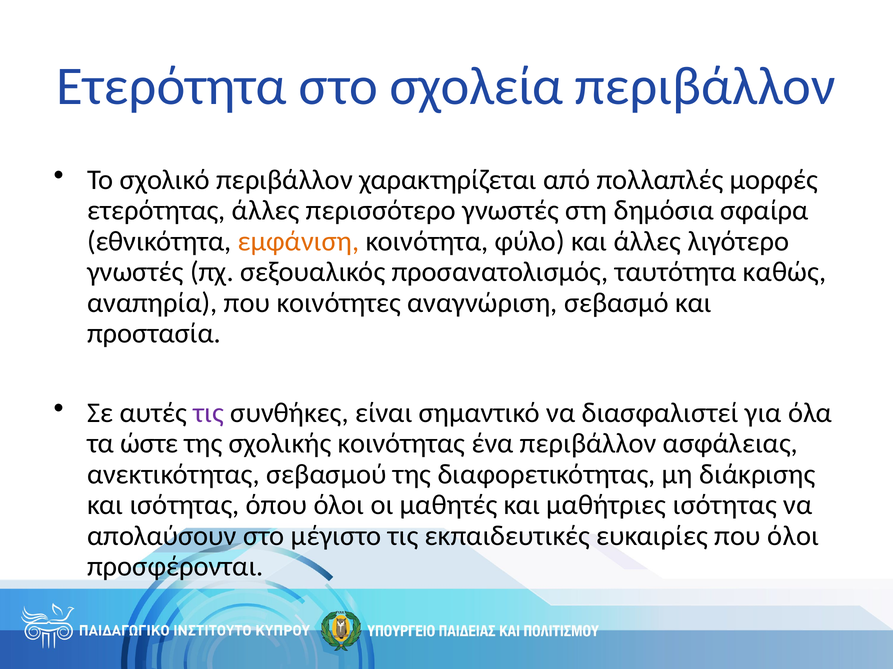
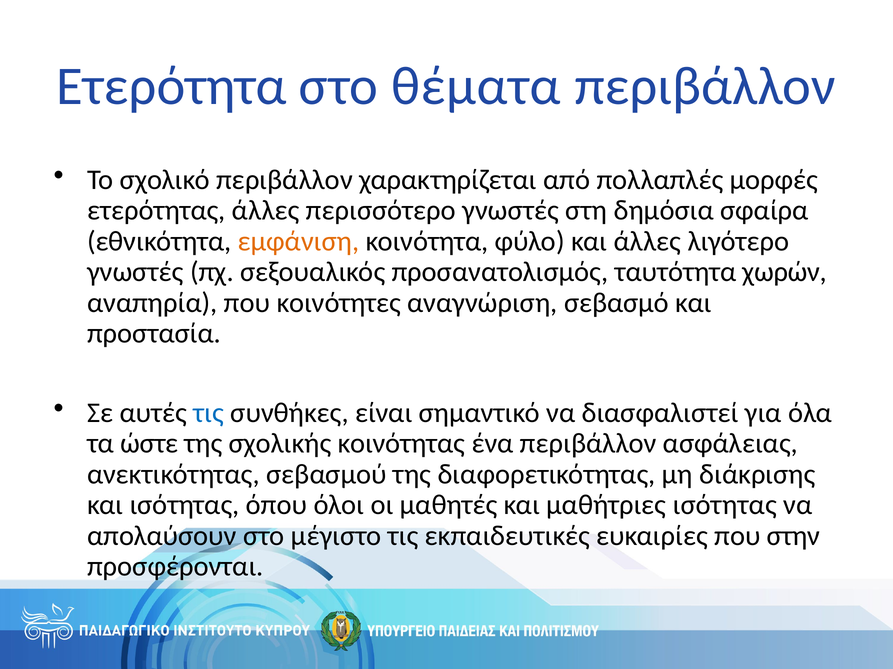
σχολεία: σχολεία -> θέματα (476, 86)
καθώς: καθώς -> χωρών (785, 272)
τις colour: purple -> blue (209, 413)
που όλοι: όλοι -> στην (794, 536)
